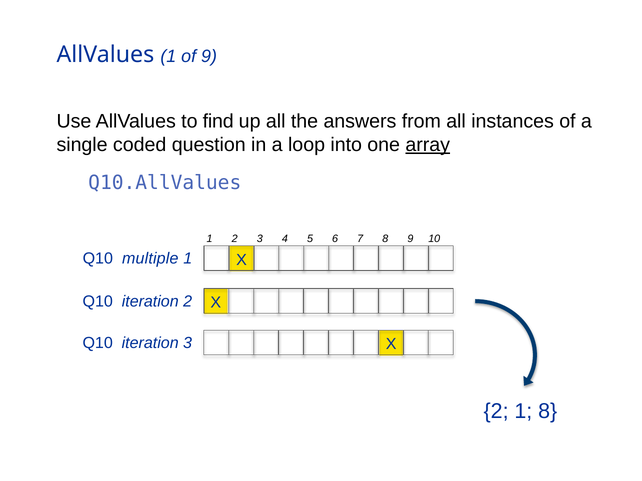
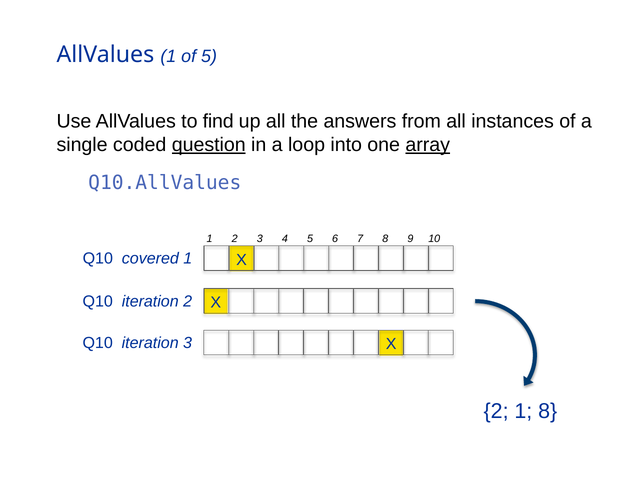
of 9: 9 -> 5 (209, 56)
question underline: none -> present (209, 145)
multiple: multiple -> covered (150, 259)
